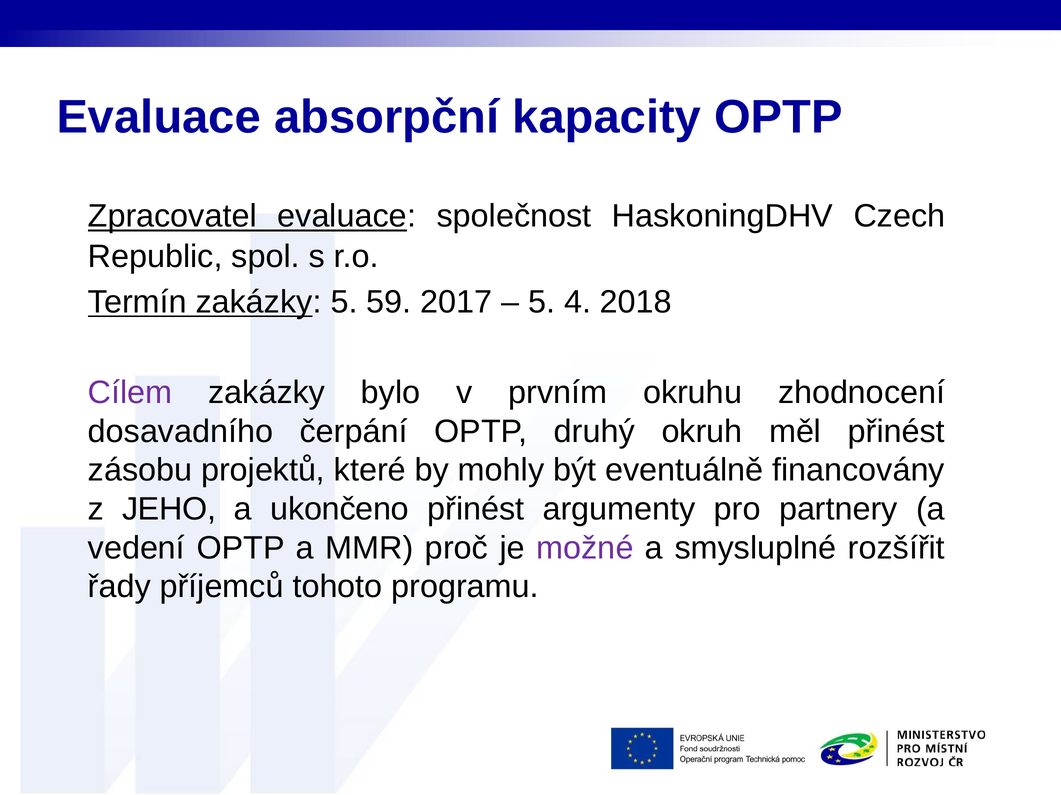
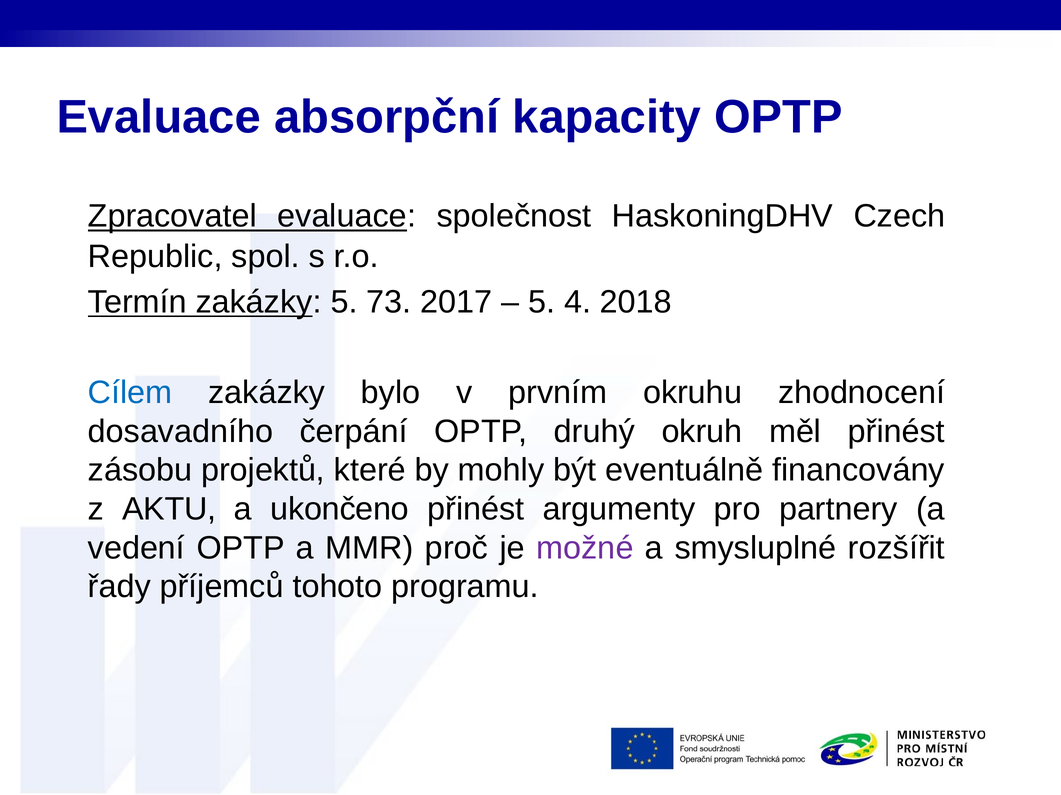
59: 59 -> 73 (389, 302)
Cílem colour: purple -> blue (130, 393)
JEHO: JEHO -> AKTU (169, 510)
